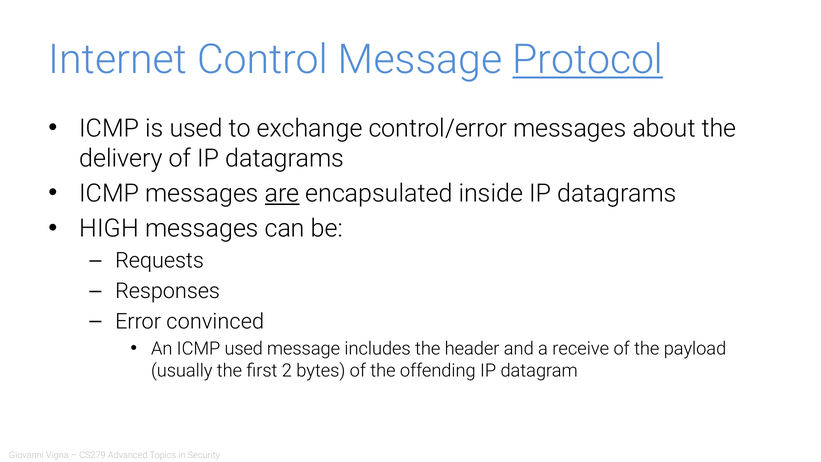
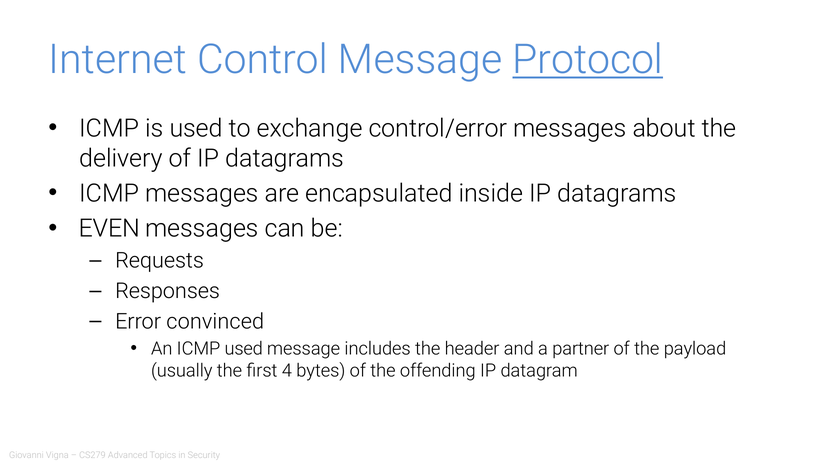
are underline: present -> none (282, 193)
HIGH: HIGH -> EVEN (109, 229)
receive: receive -> partner (581, 349)
2: 2 -> 4 (287, 371)
